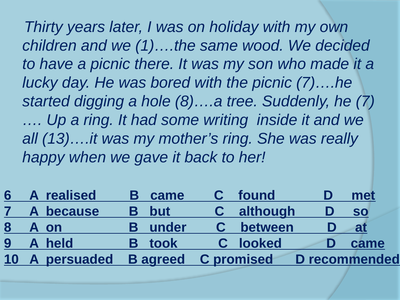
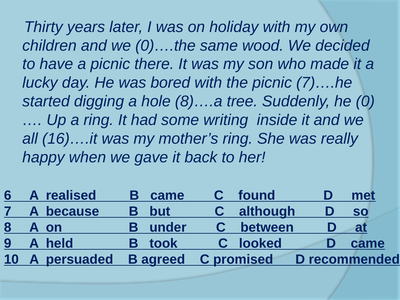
1)….the: 1)….the -> 0)….the (166, 46)
he 7: 7 -> 0 (365, 101)
13)….it: 13)….it -> 16)….it (70, 139)
